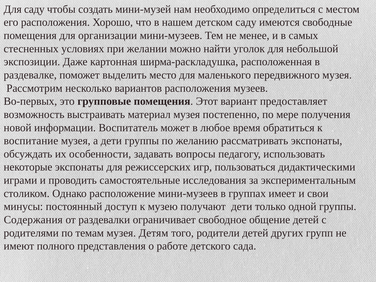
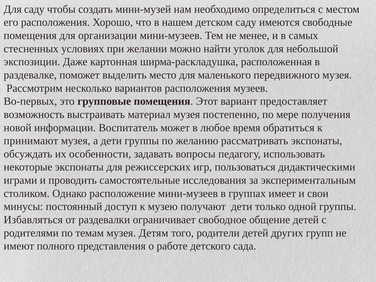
воспитание: воспитание -> принимают (31, 141)
Содержания: Содержания -> Избавляться (33, 220)
